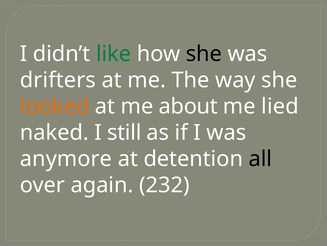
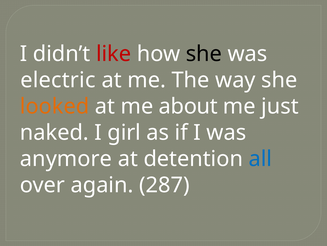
like colour: green -> red (114, 54)
drifters: drifters -> electric (58, 80)
lied: lied -> just (280, 106)
still: still -> girl (124, 132)
all colour: black -> blue (260, 158)
232: 232 -> 287 (164, 185)
